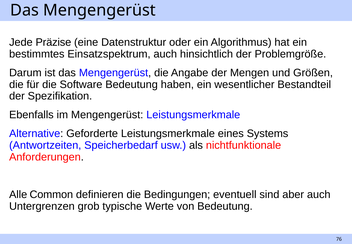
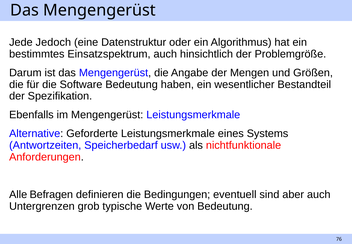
Präzise: Präzise -> Jedoch (53, 42)
Common: Common -> Befragen (51, 194)
